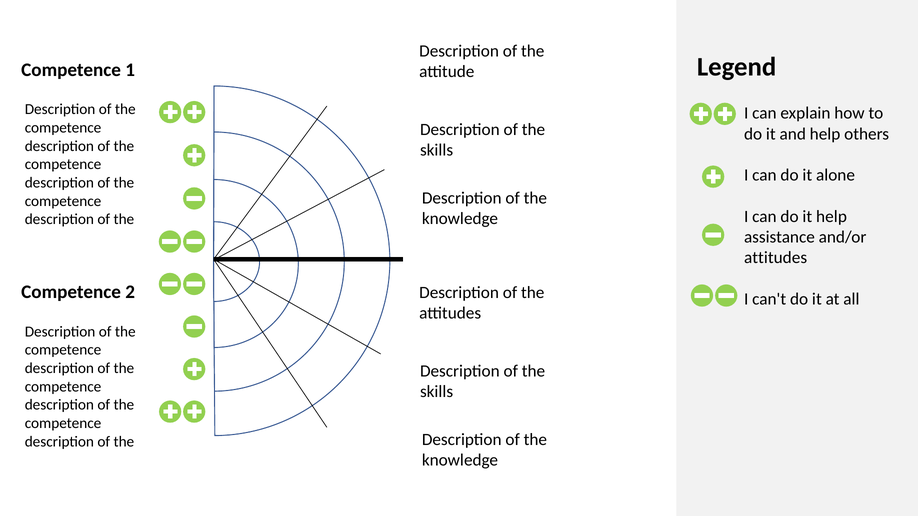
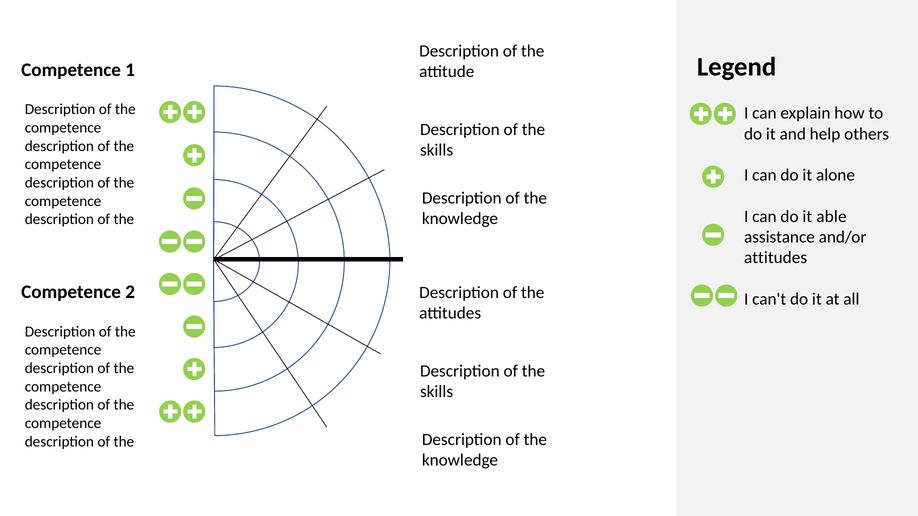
it help: help -> able (831, 217)
